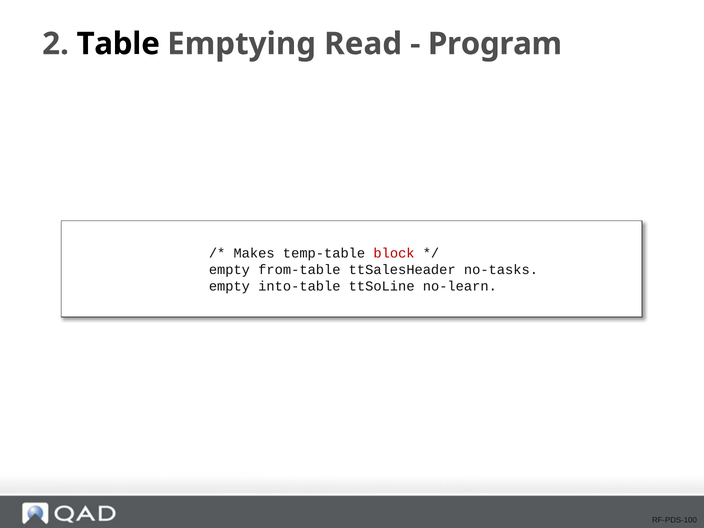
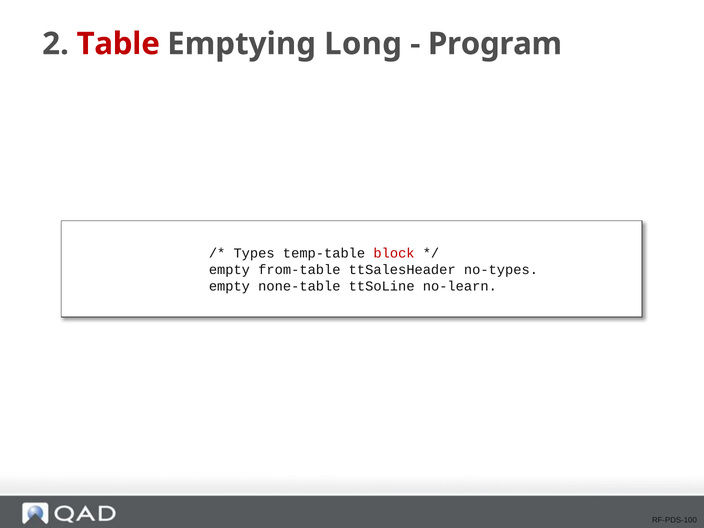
Table colour: black -> red (118, 44)
Read: Read -> Long (363, 44)
Makes: Makes -> Types (254, 253)
no-tasks: no-tasks -> no-types (501, 270)
into-table: into-table -> none-table (299, 286)
